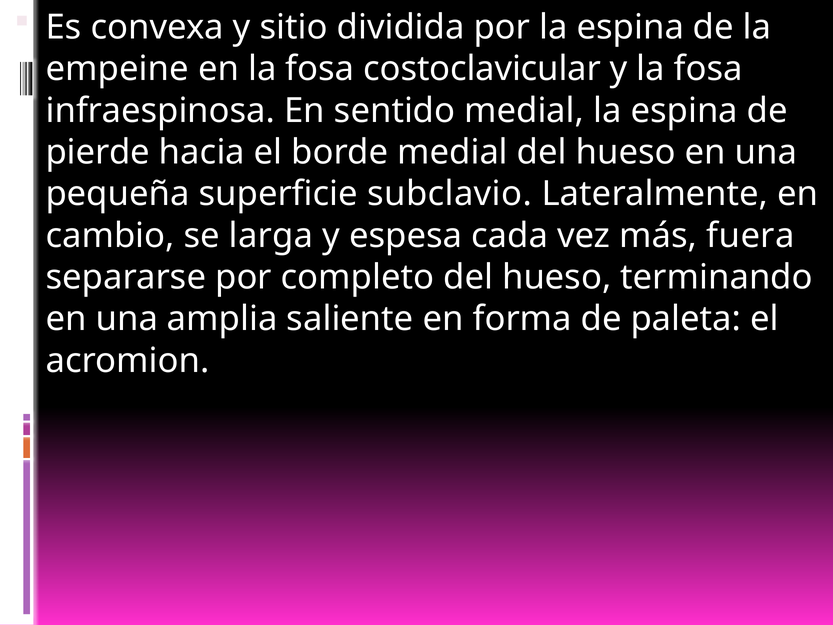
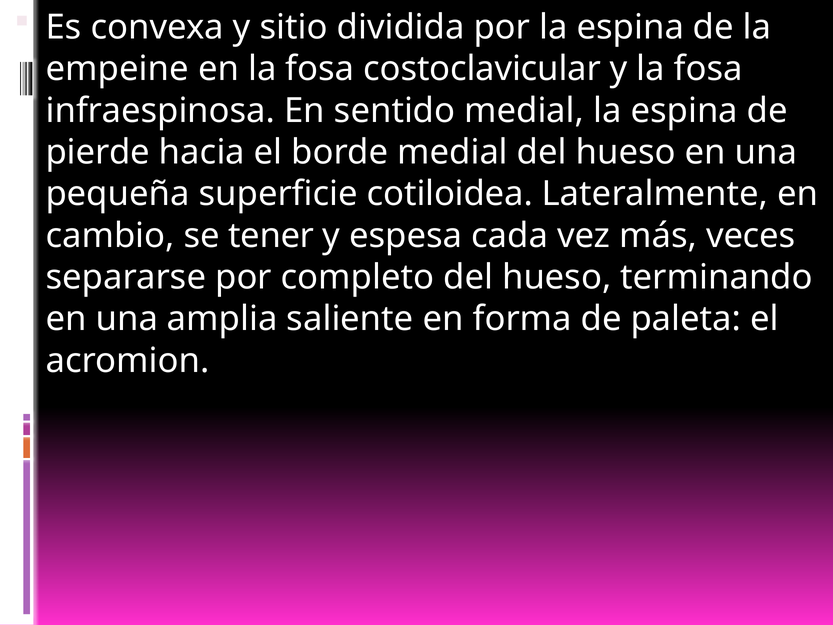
subclavio: subclavio -> cotiloidea (450, 194)
larga: larga -> tener (271, 236)
fuera: fuera -> veces (751, 236)
